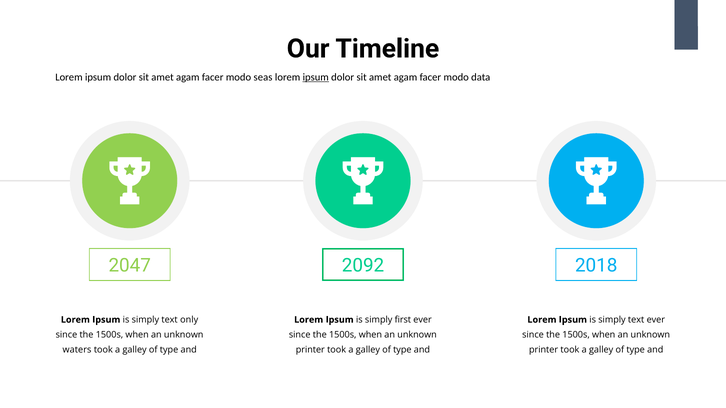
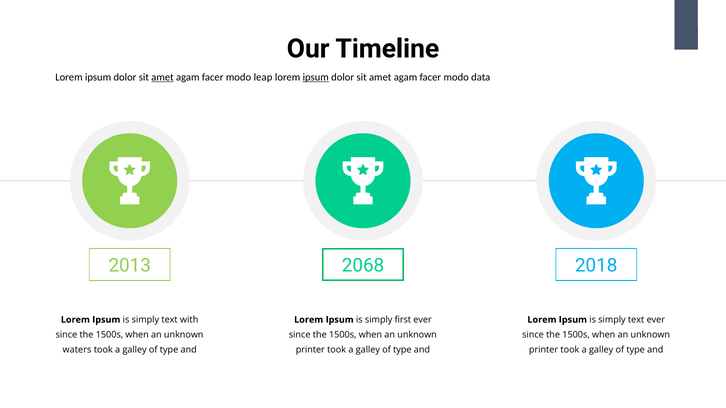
amet underline: none -> present (163, 77)
seas: seas -> leap (263, 77)
2047: 2047 -> 2013 (130, 266)
2092: 2092 -> 2068 (363, 266)
only: only -> with (189, 320)
